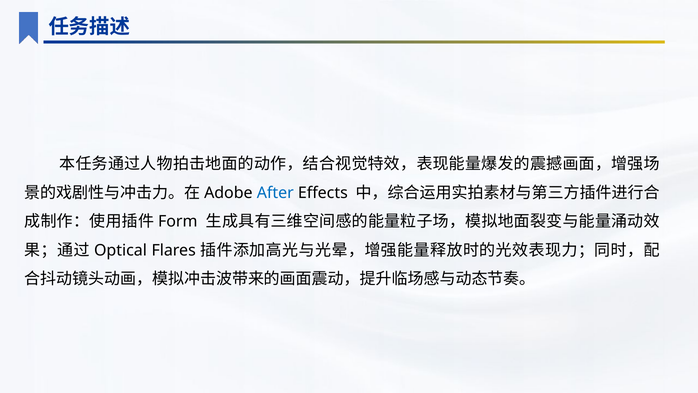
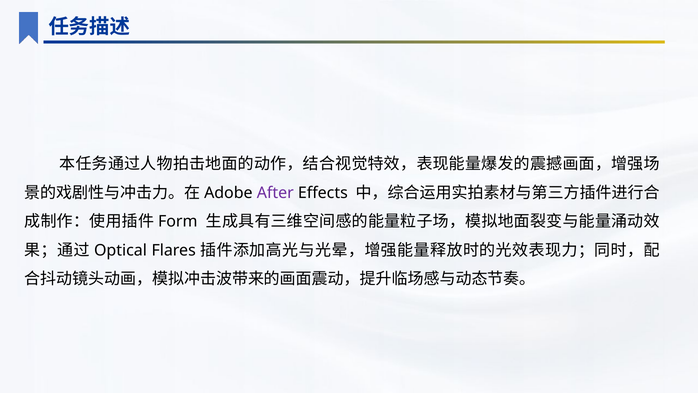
After colour: blue -> purple (275, 193)
